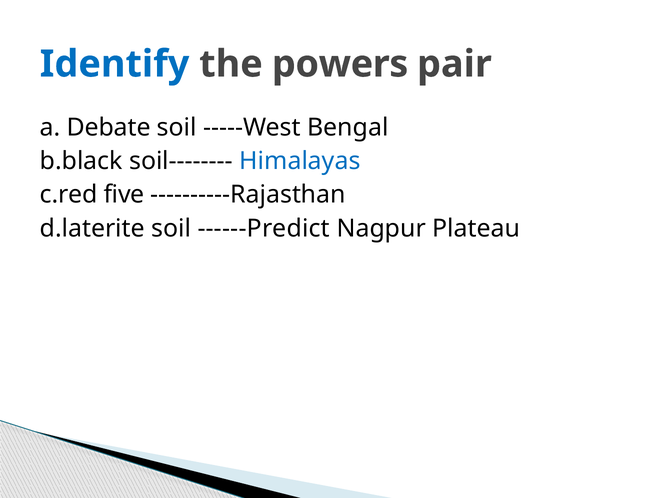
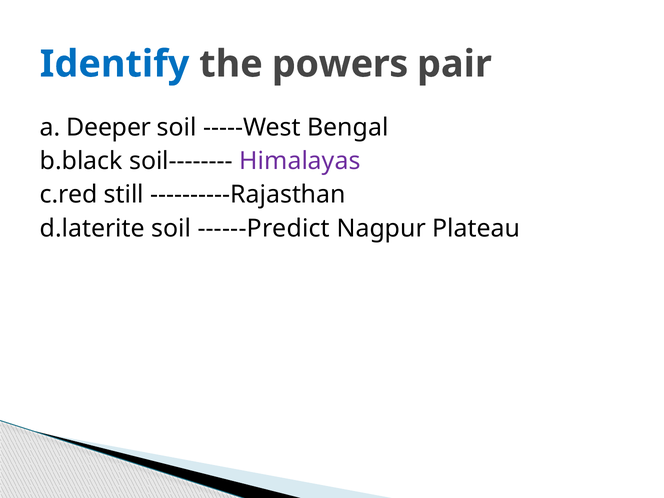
Debate: Debate -> Deeper (109, 128)
Himalayas colour: blue -> purple (300, 161)
five: five -> still (124, 195)
